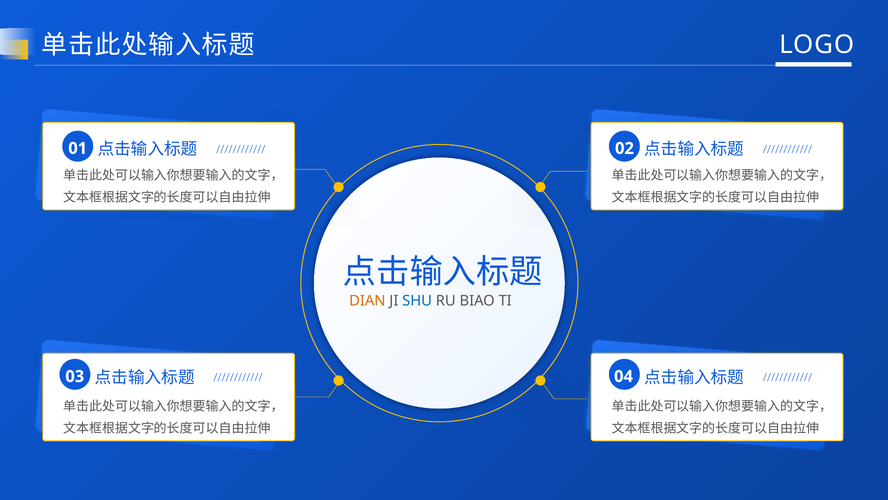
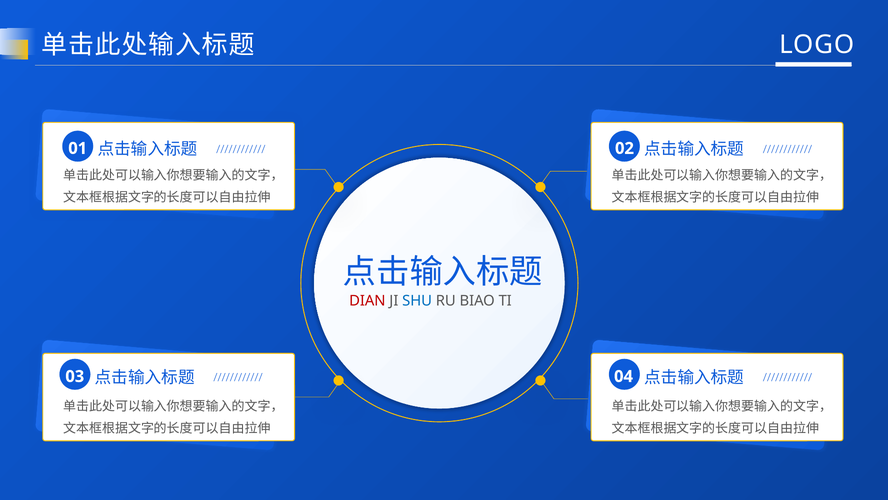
DIAN colour: orange -> red (367, 300)
